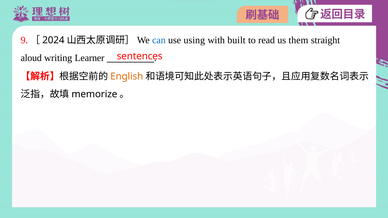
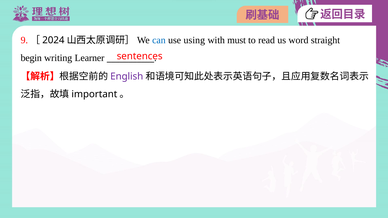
built: built -> must (237, 40)
them: them -> word (298, 40)
aloud: aloud -> begin (31, 58)
English colour: orange -> purple (127, 77)
memorize: memorize -> important (94, 94)
